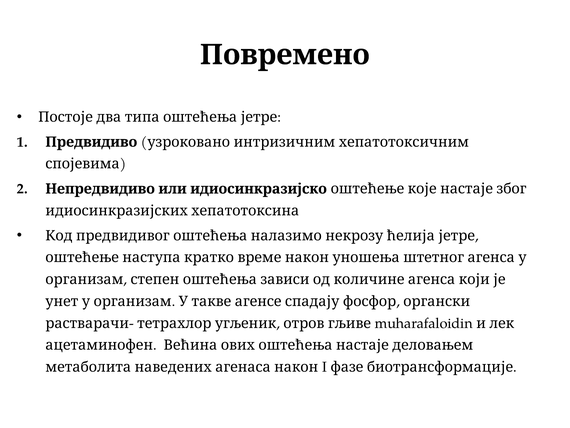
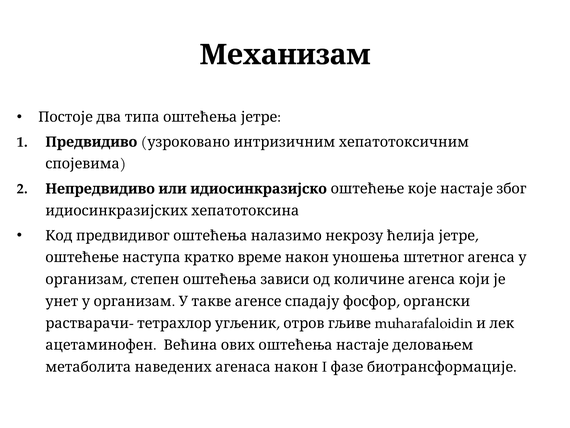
Повремено: Повремено -> Механизам (285, 55)
